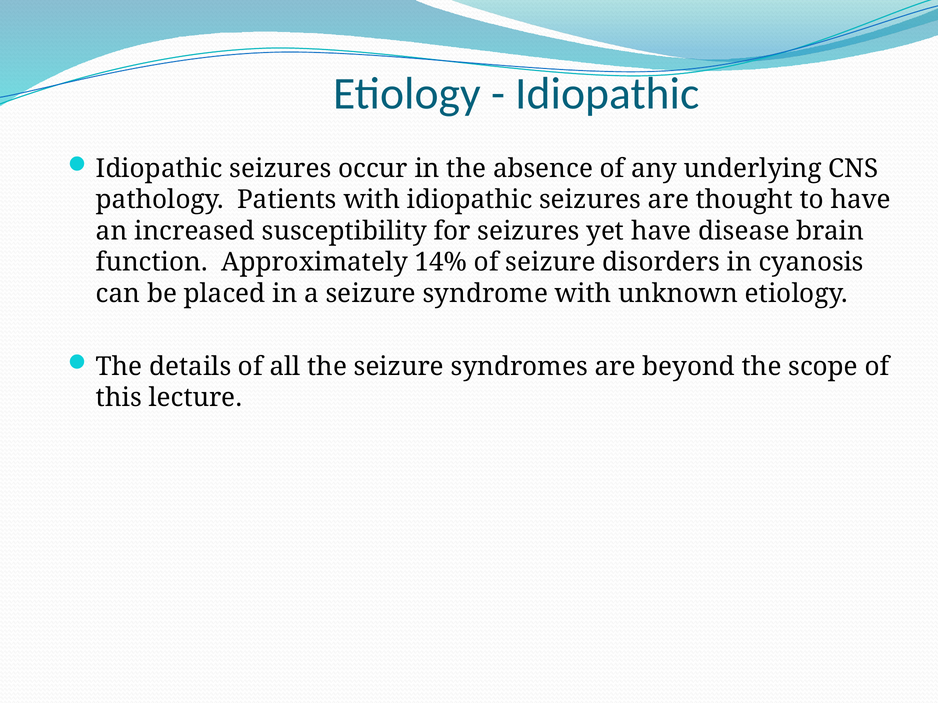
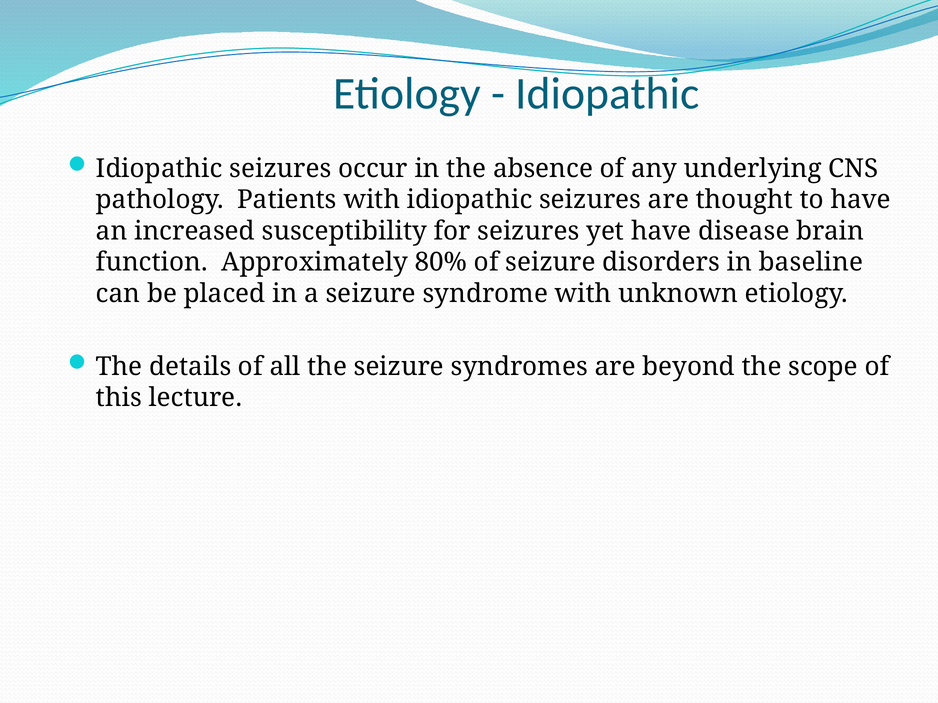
14%: 14% -> 80% (441, 262)
cyanosis: cyanosis -> baseline (811, 262)
